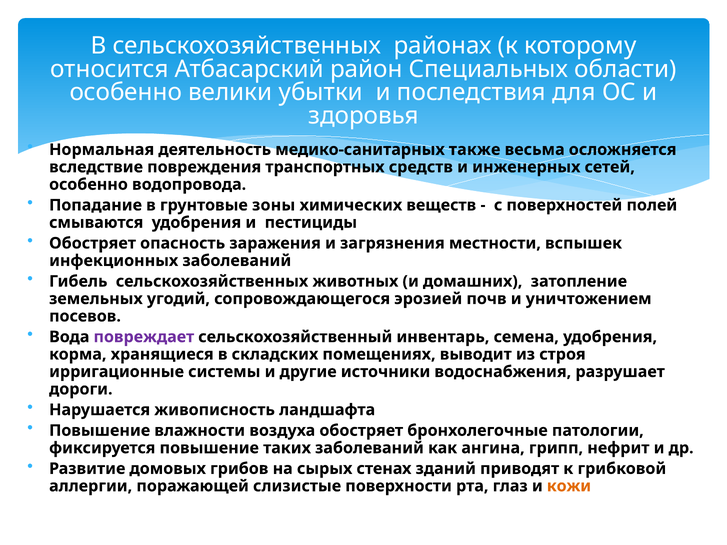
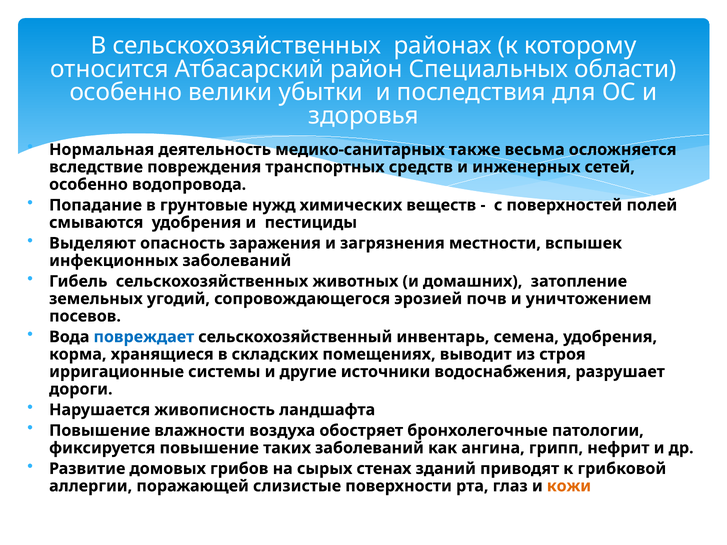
зоны: зоны -> нужд (274, 205)
Обостряет: Обостряет -> Выделяют (92, 243)
повреждает colour: purple -> blue (144, 337)
